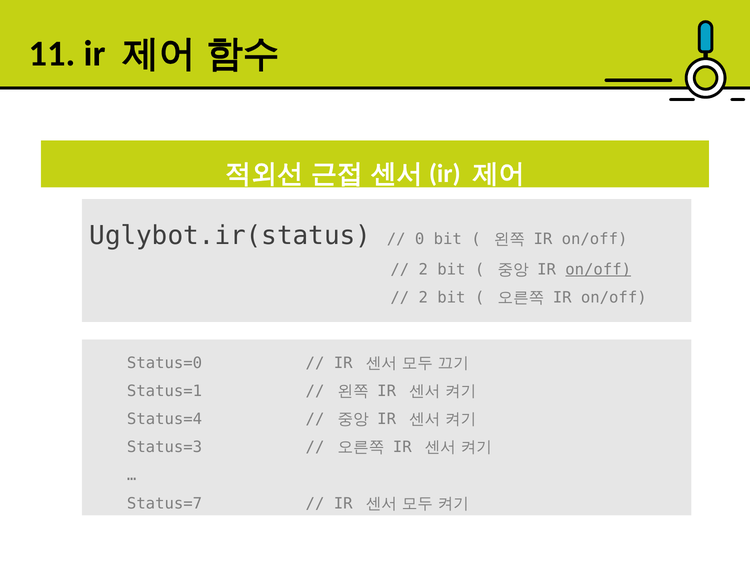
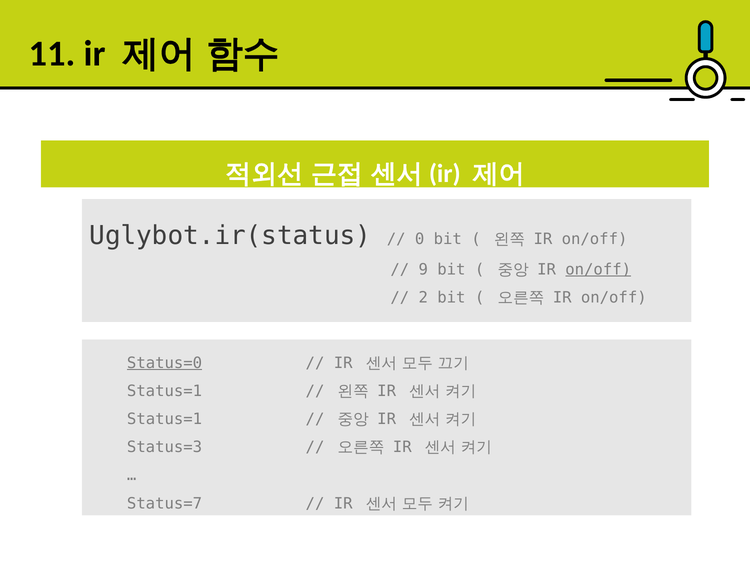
2: 2 -> 9 (423, 270)
Status=0 underline: none -> present (165, 363)
Status=4: Status=4 -> Status=1 (165, 420)
